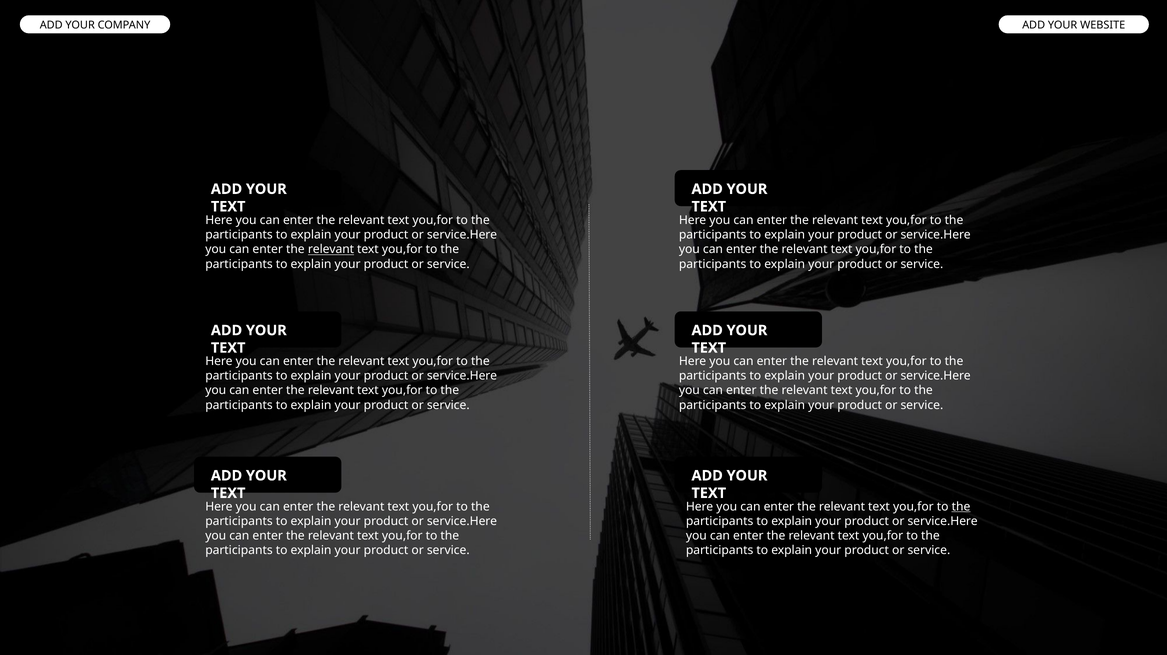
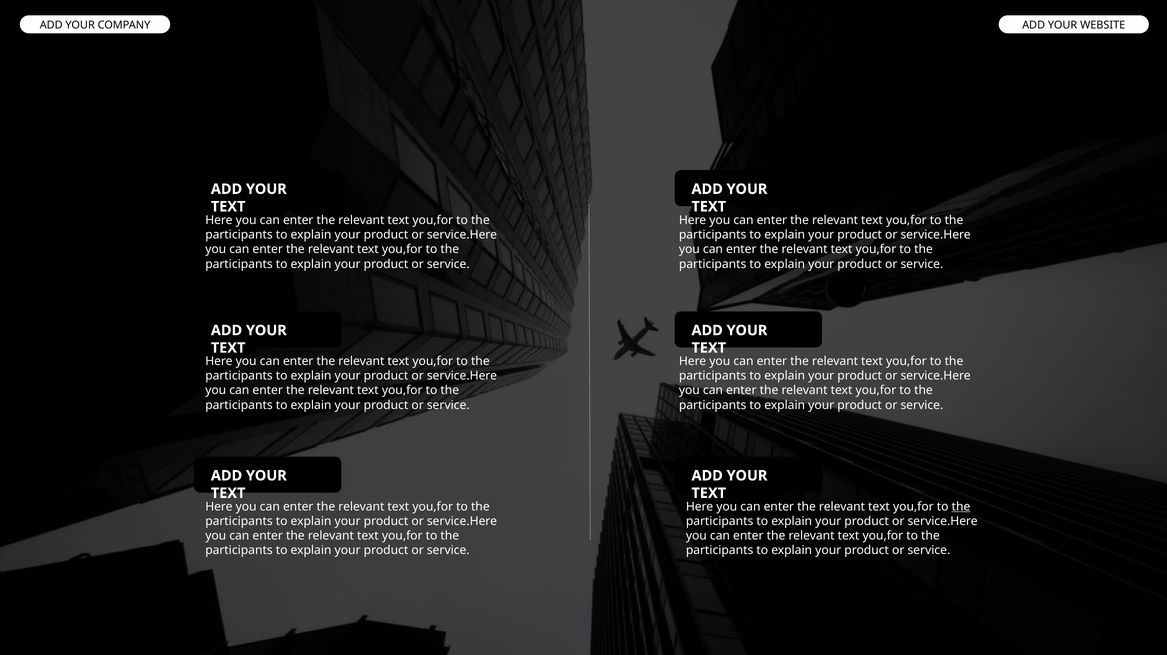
relevant underline: present -> none (331, 250)
